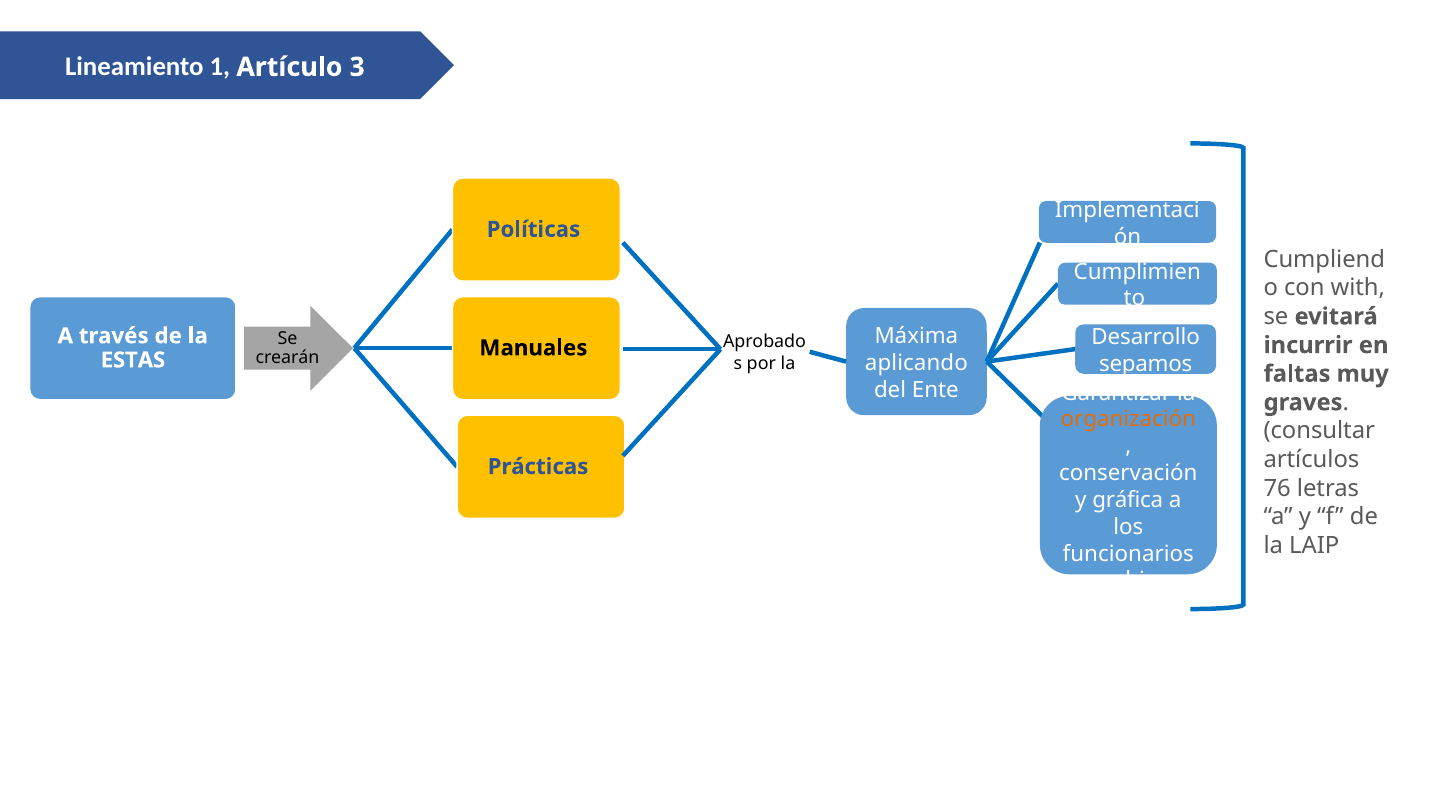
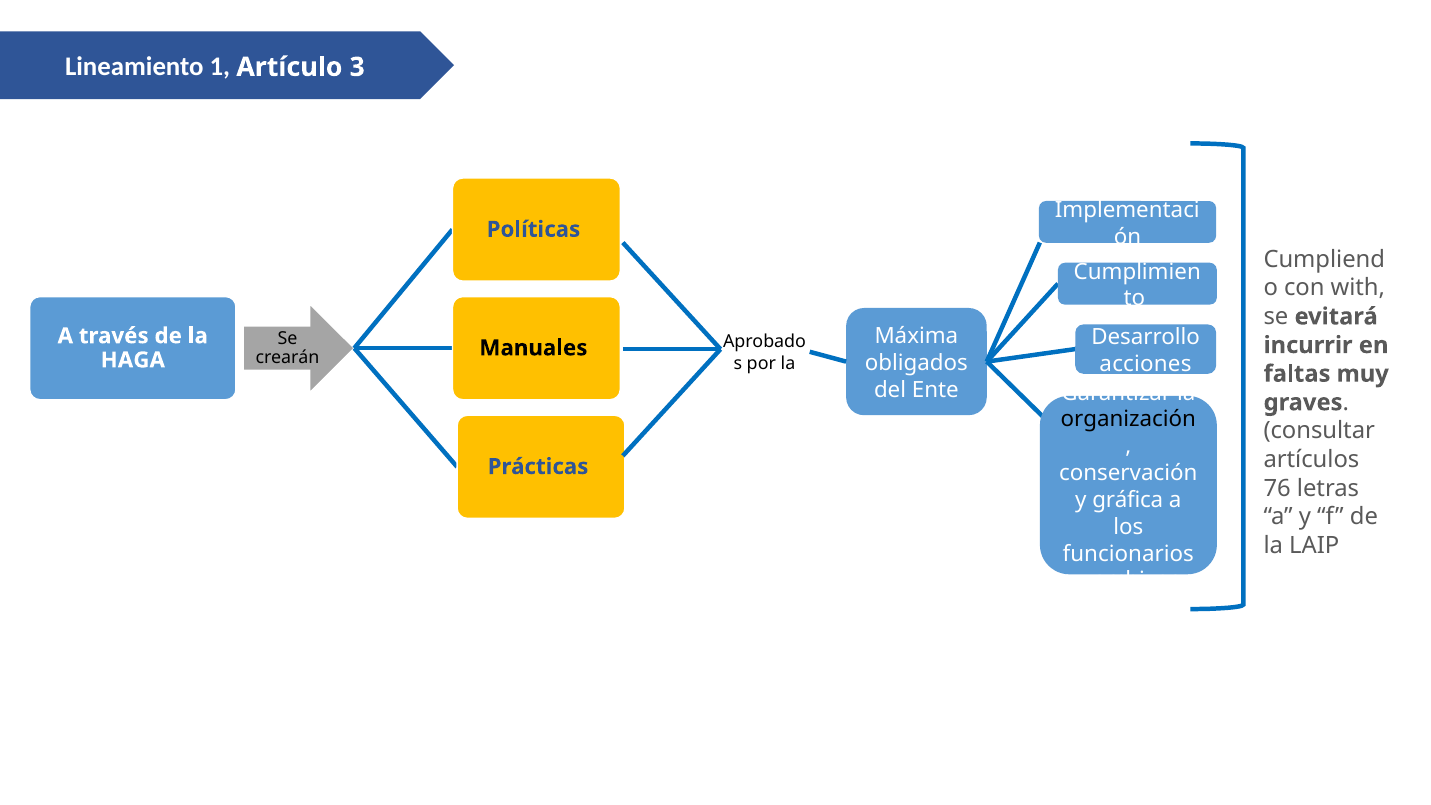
ESTAS: ESTAS -> HAGA (133, 360)
aplicando: aplicando -> obligados (916, 363)
sepamos: sepamos -> acciones (1145, 364)
organización colour: orange -> black (1128, 419)
